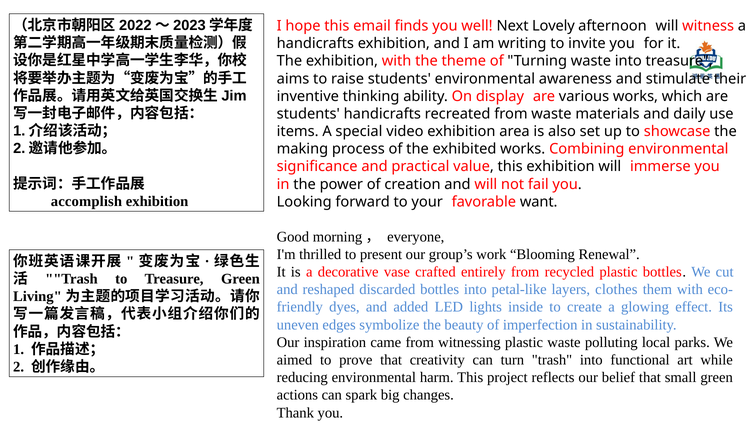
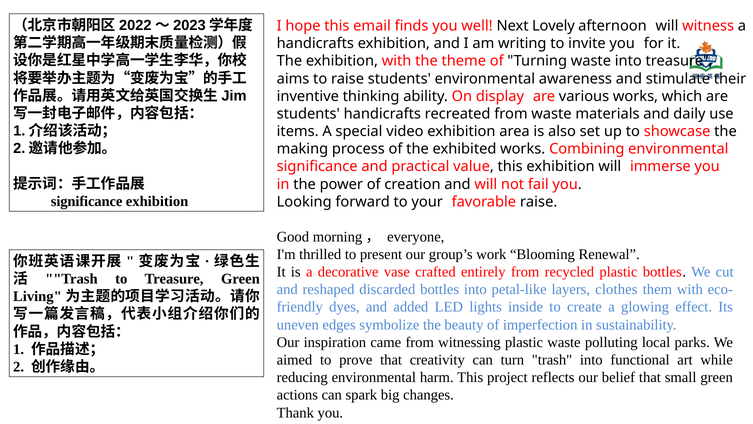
accomplish: accomplish -> significance (87, 201)
favorable want: want -> raise (539, 202)
